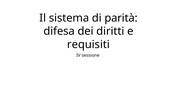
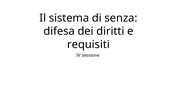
parità: parità -> senza (121, 18)
